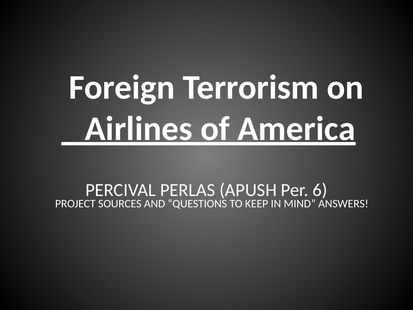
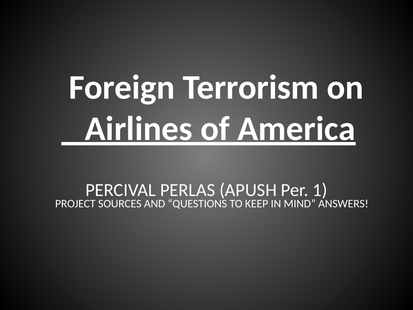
6: 6 -> 1 (320, 190)
